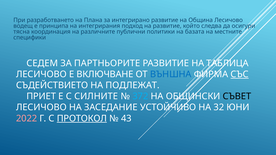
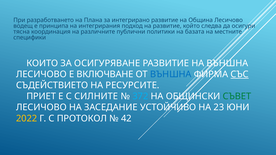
СЕДЕМ: СЕДЕМ -> КОИТО (42, 63)
ПАРТНЬОРИТЕ: ПАРТНЬОРИТЕ -> ОСИГУРЯВАНЕ (107, 63)
НА ТАБЛИЦА: ТАБЛИЦА -> ВЪНШНА (227, 63)
ПОДЛЕЖАТ: ПОДЛЕЖАТ -> РЕСУРСИТЕ (133, 85)
СЪВЕТ colour: black -> green (237, 96)
32: 32 -> 23 (219, 108)
2022 colour: pink -> yellow (27, 119)
ПРОТОКОЛ underline: present -> none (82, 119)
43: 43 -> 42 (126, 119)
